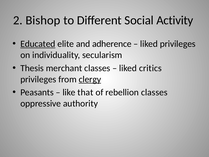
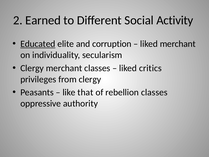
Bishop: Bishop -> Earned (43, 20)
adherence: adherence -> corruption (112, 44)
liked privileges: privileges -> merchant (178, 44)
Thesis: Thesis -> Clergy (32, 68)
clergy underline: present -> none (90, 79)
